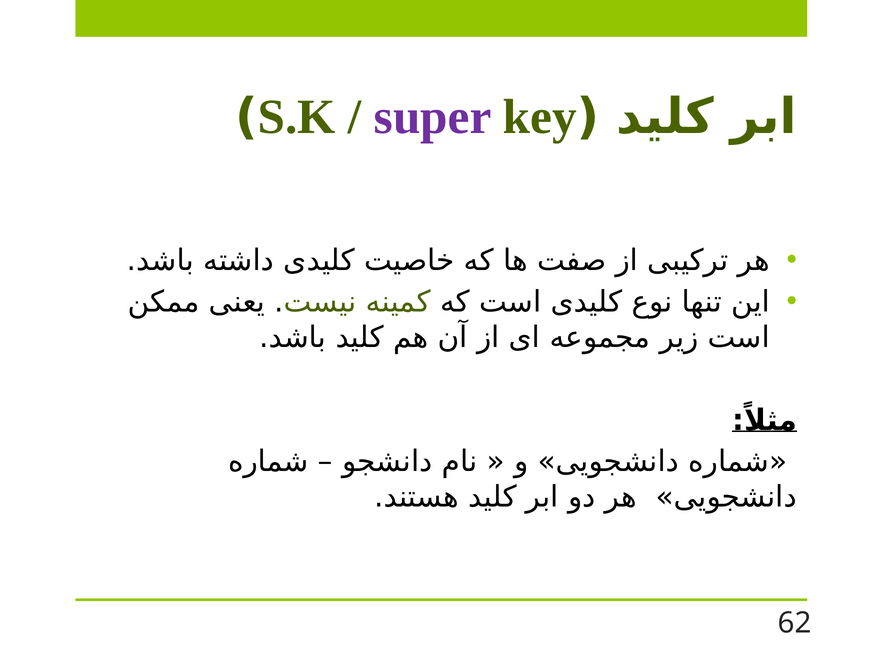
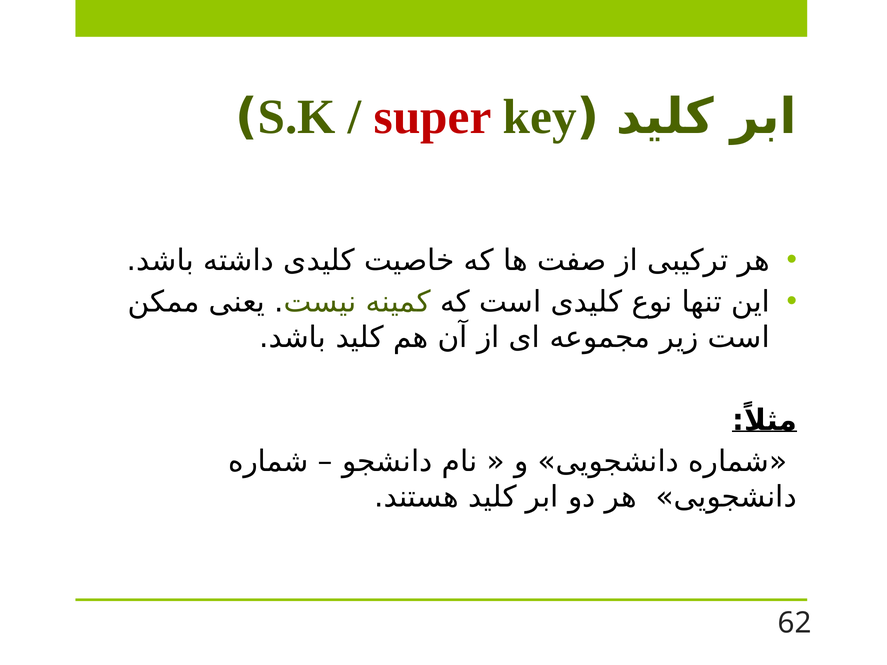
super colour: purple -> red (433, 117)
